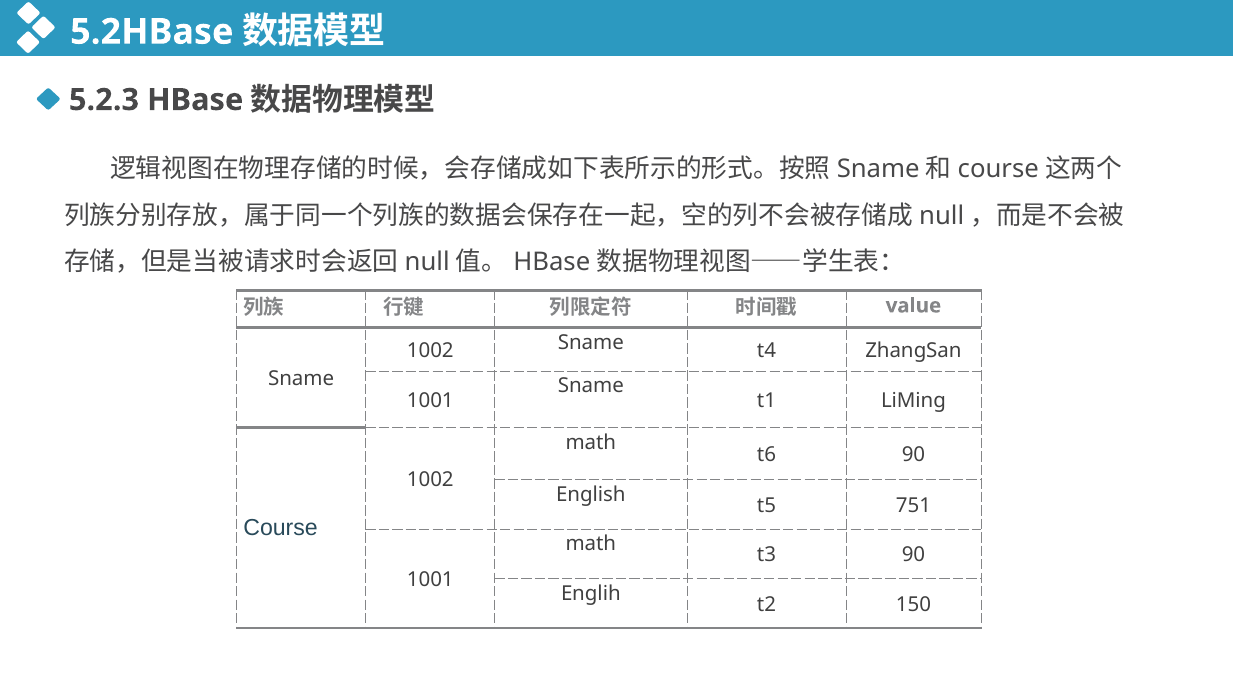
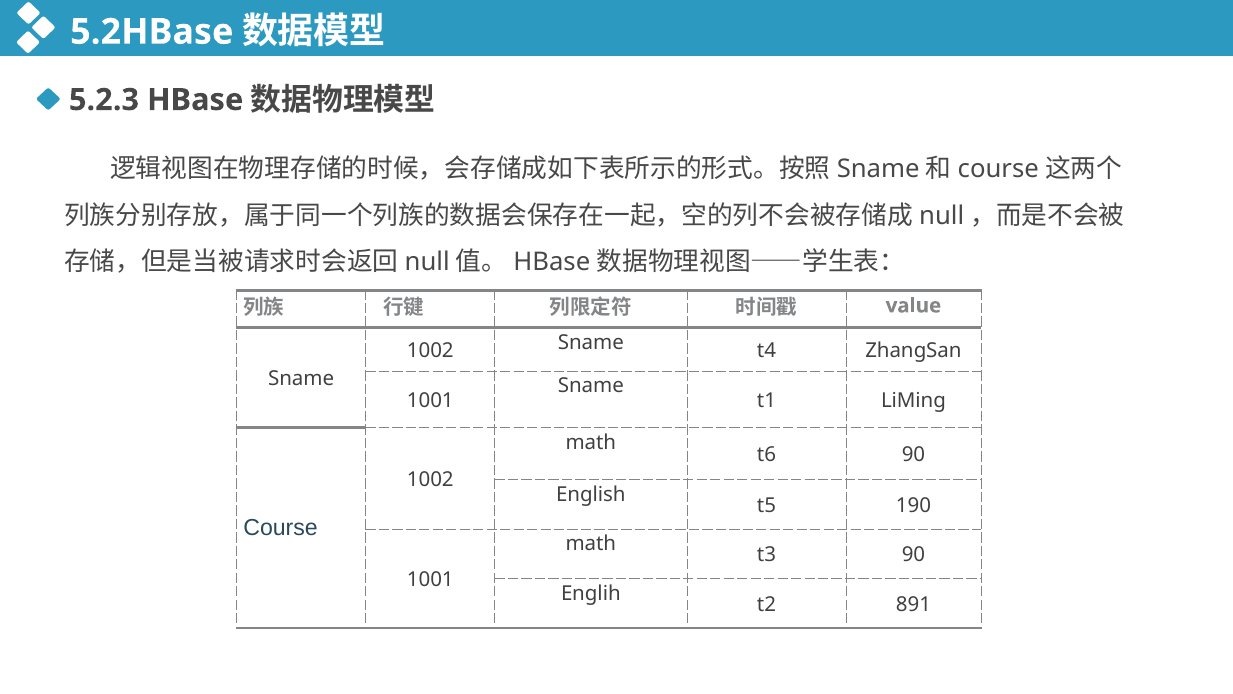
751: 751 -> 190 (914, 505)
150: 150 -> 891 (914, 604)
